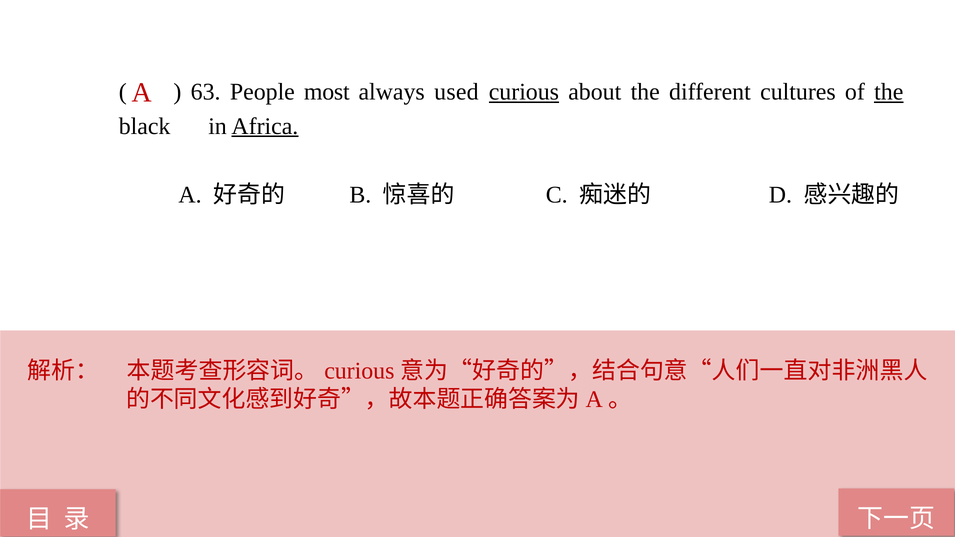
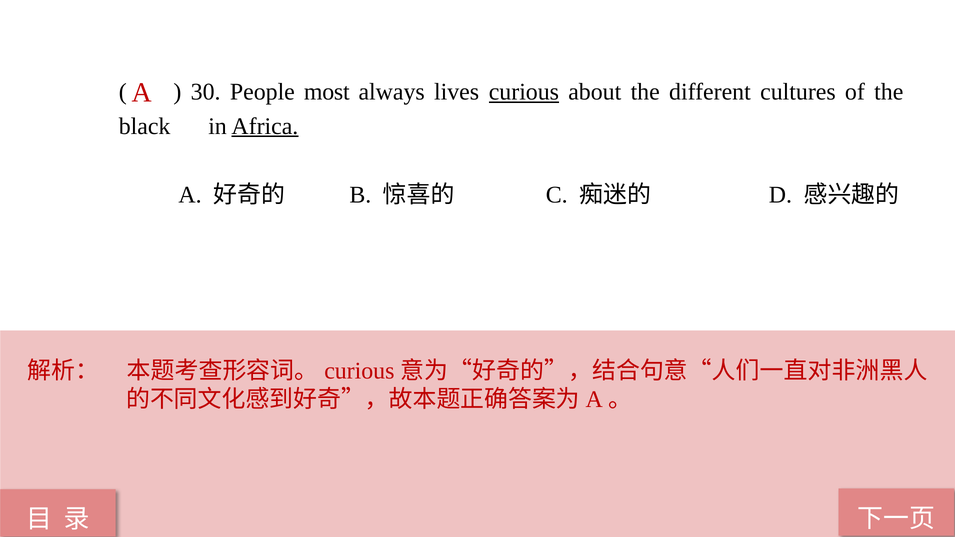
63: 63 -> 30 (206, 92)
used: used -> lives (457, 92)
the underline: present -> none (889, 92)
